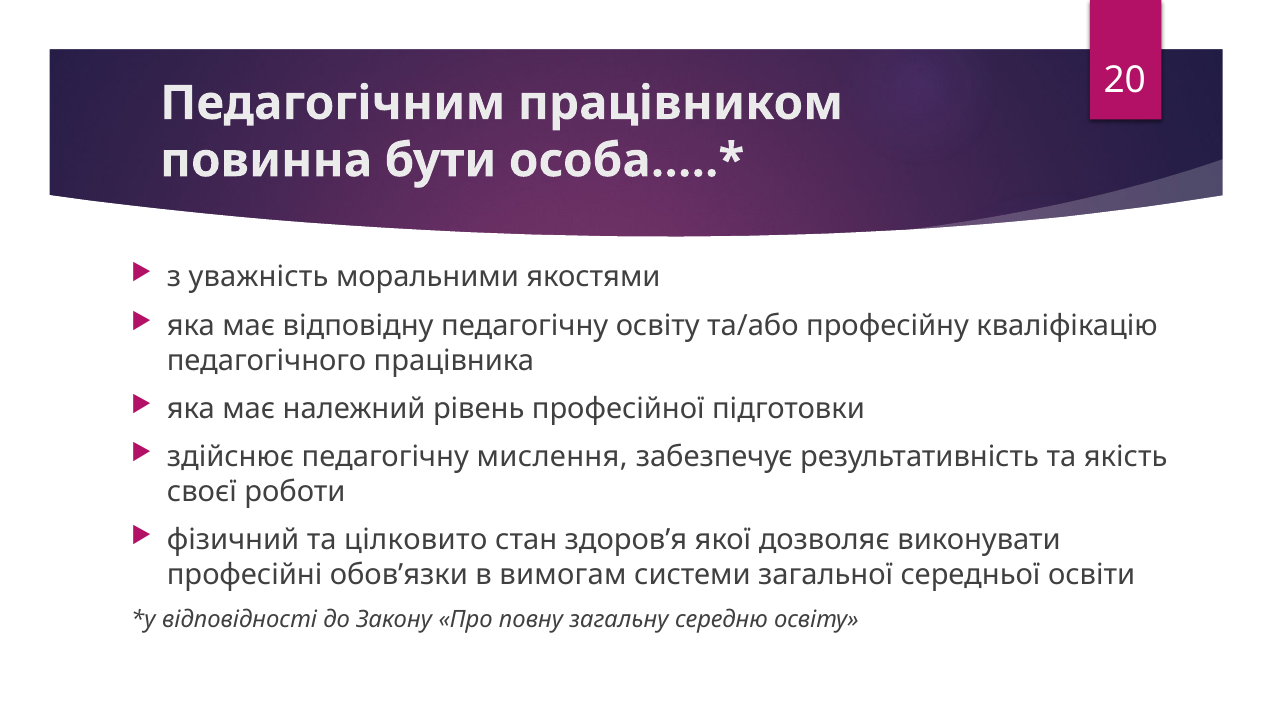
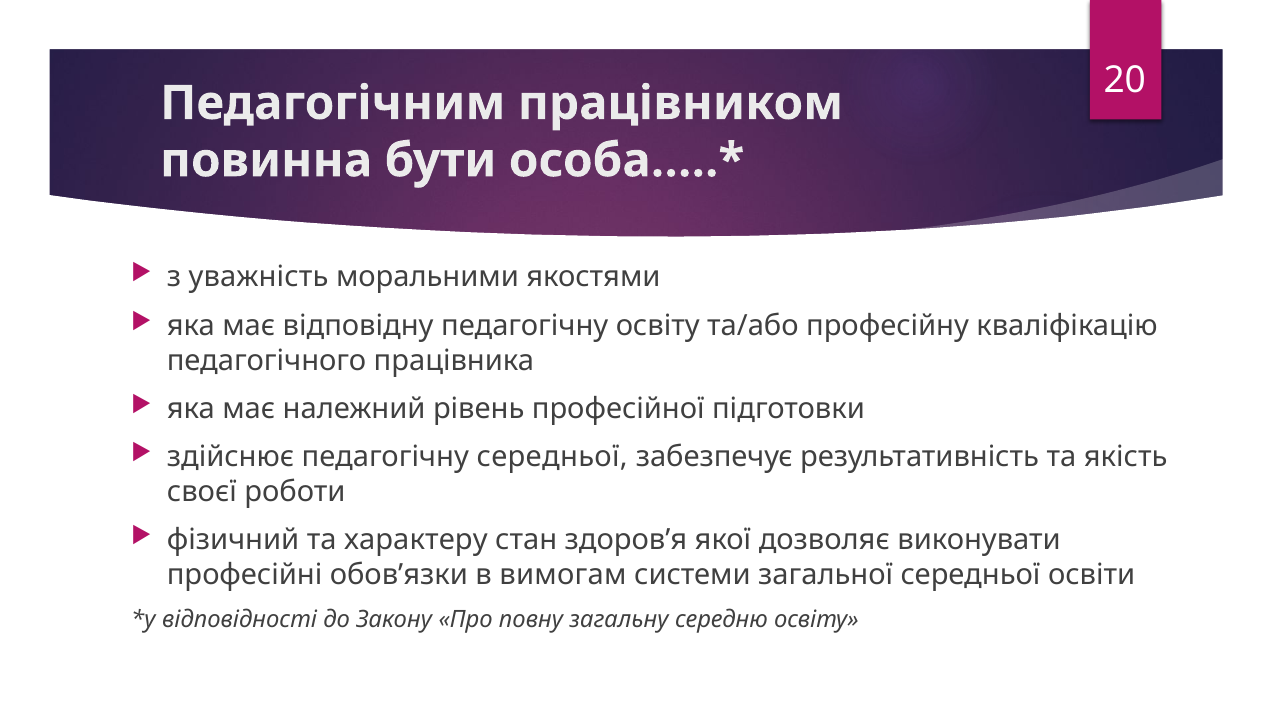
педагогічну мислення: мислення -> середньої (552, 457)
цілковито: цілковито -> характеру (416, 540)
